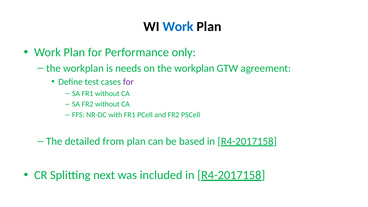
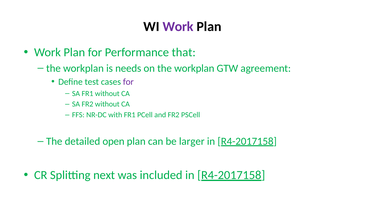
Work colour: blue -> purple (178, 27)
only: only -> that (184, 52)
from: from -> open (113, 141)
based: based -> larger (192, 141)
